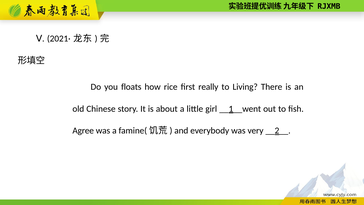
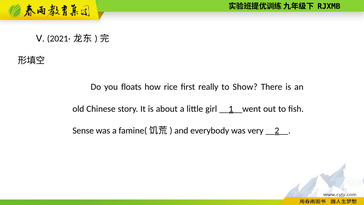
Living: Living -> Show (245, 87)
Agree: Agree -> Sense (83, 130)
